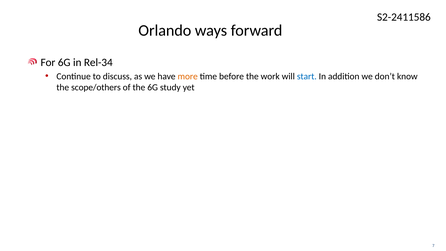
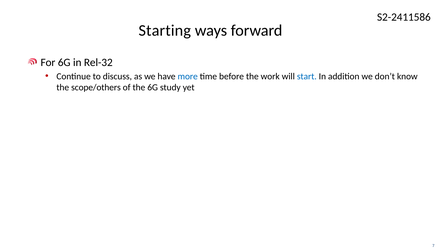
Orlando: Orlando -> Starting (165, 30)
Rel-34: Rel-34 -> Rel-32 (98, 62)
more colour: orange -> blue (188, 76)
